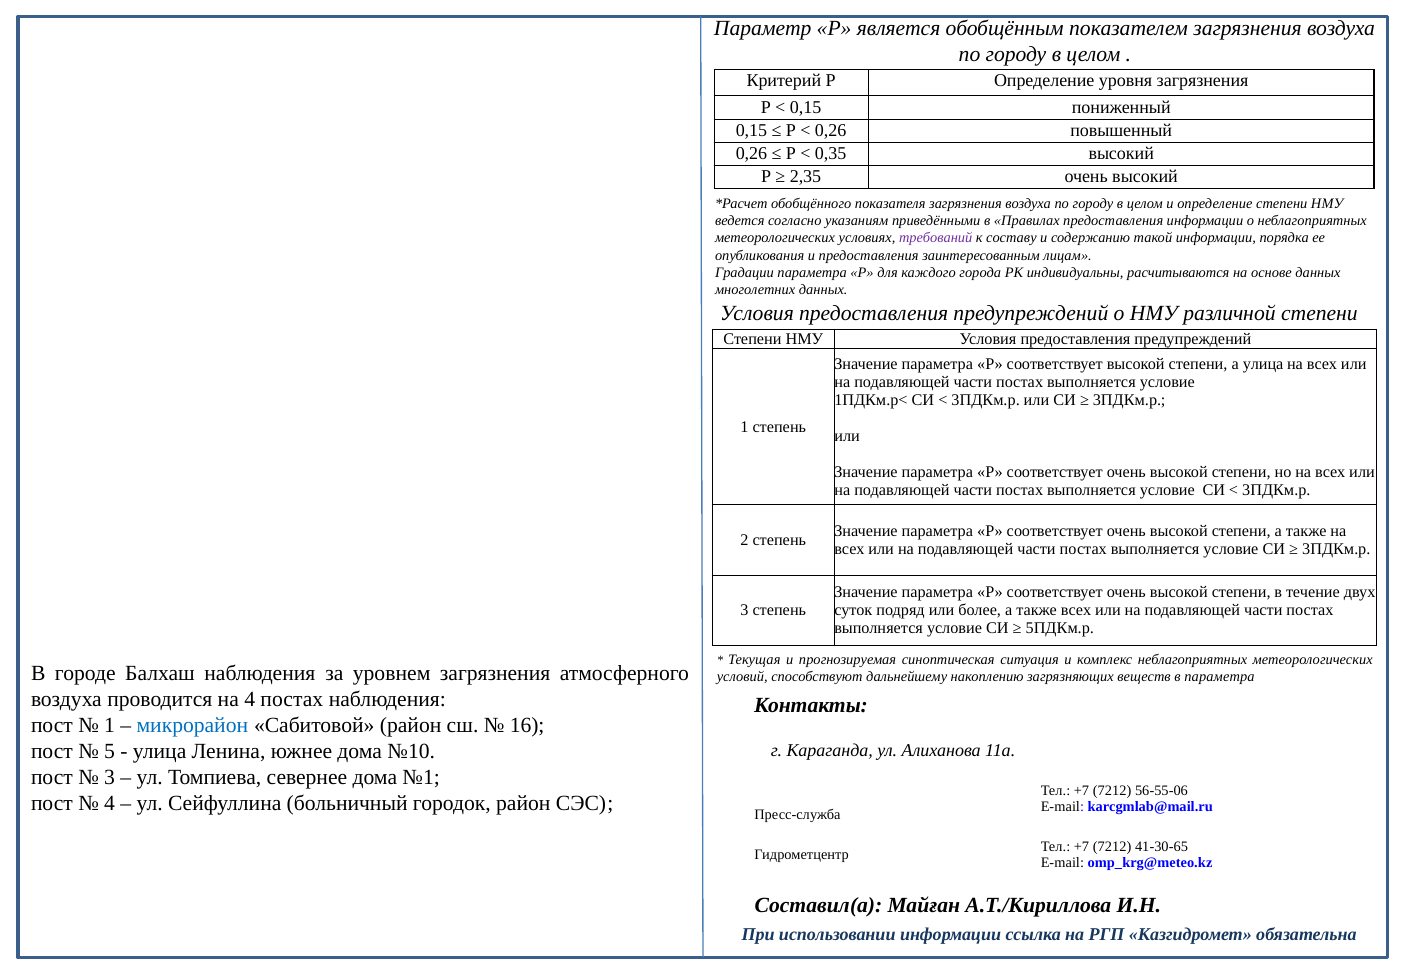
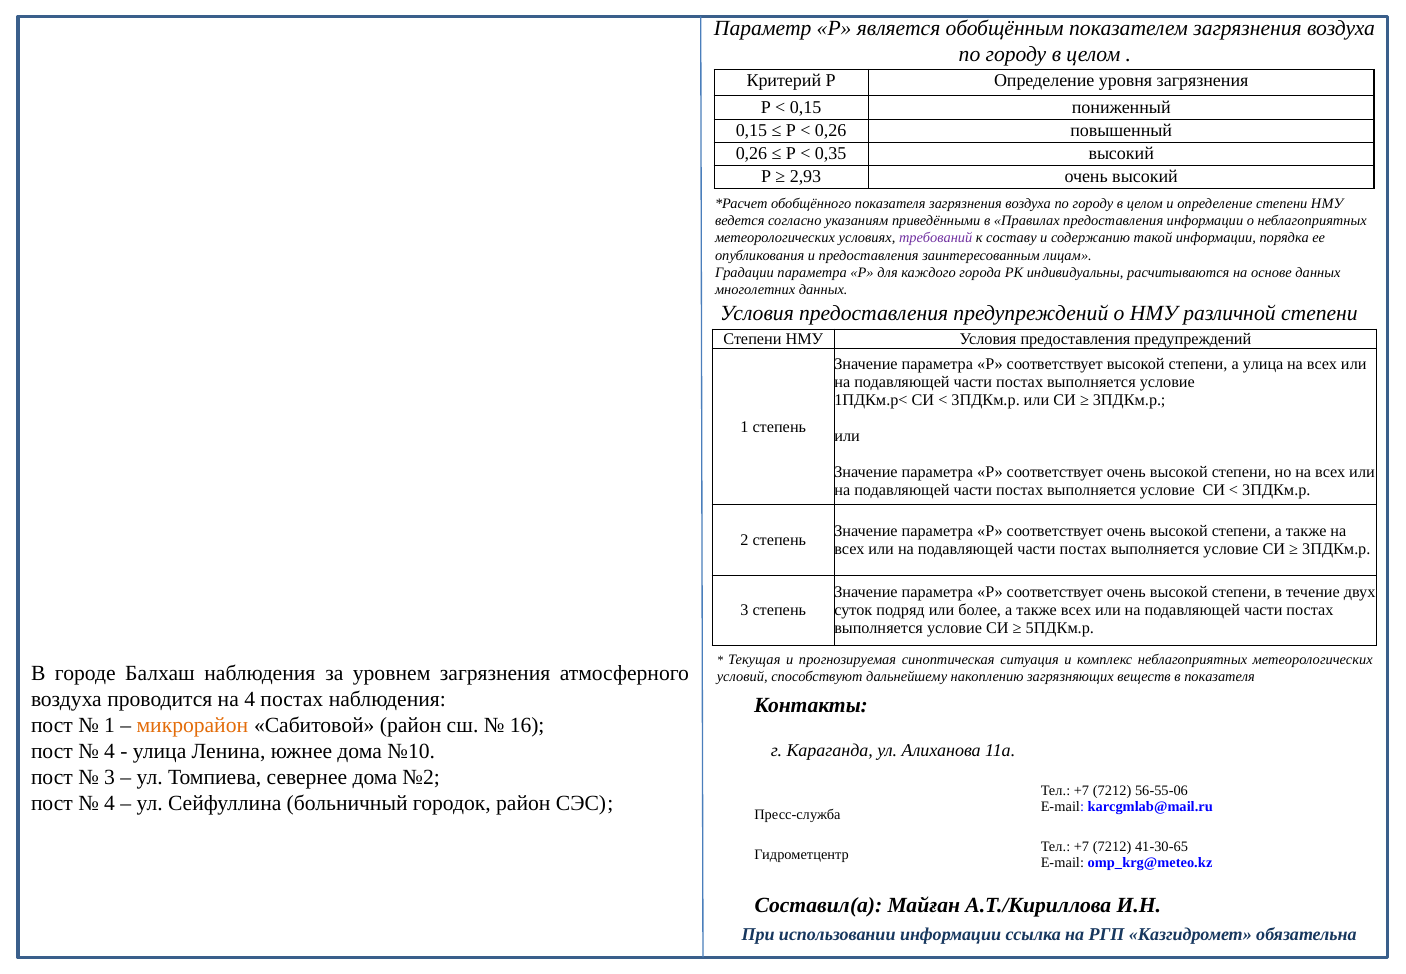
2,35: 2,35 -> 2,93 (805, 177)
в параметра: параметра -> показателя (1220, 677)
микрорайон colour: blue -> orange (192, 725)
5: 5 -> 4 (110, 751)
№1: №1 -> №2 (421, 777)
